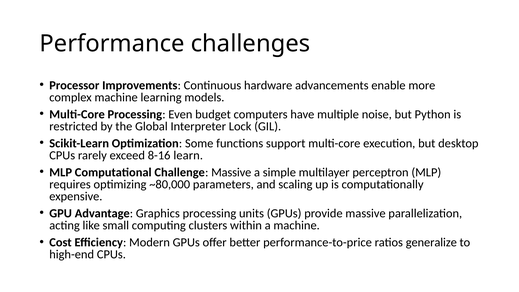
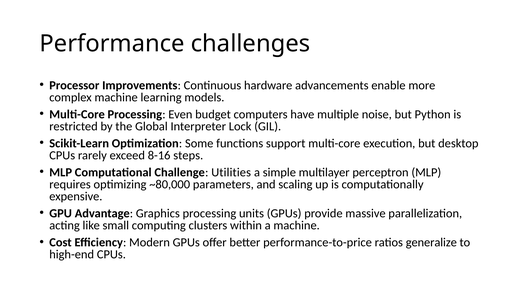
learn: learn -> steps (188, 155)
Challenge Massive: Massive -> Utilities (231, 172)
